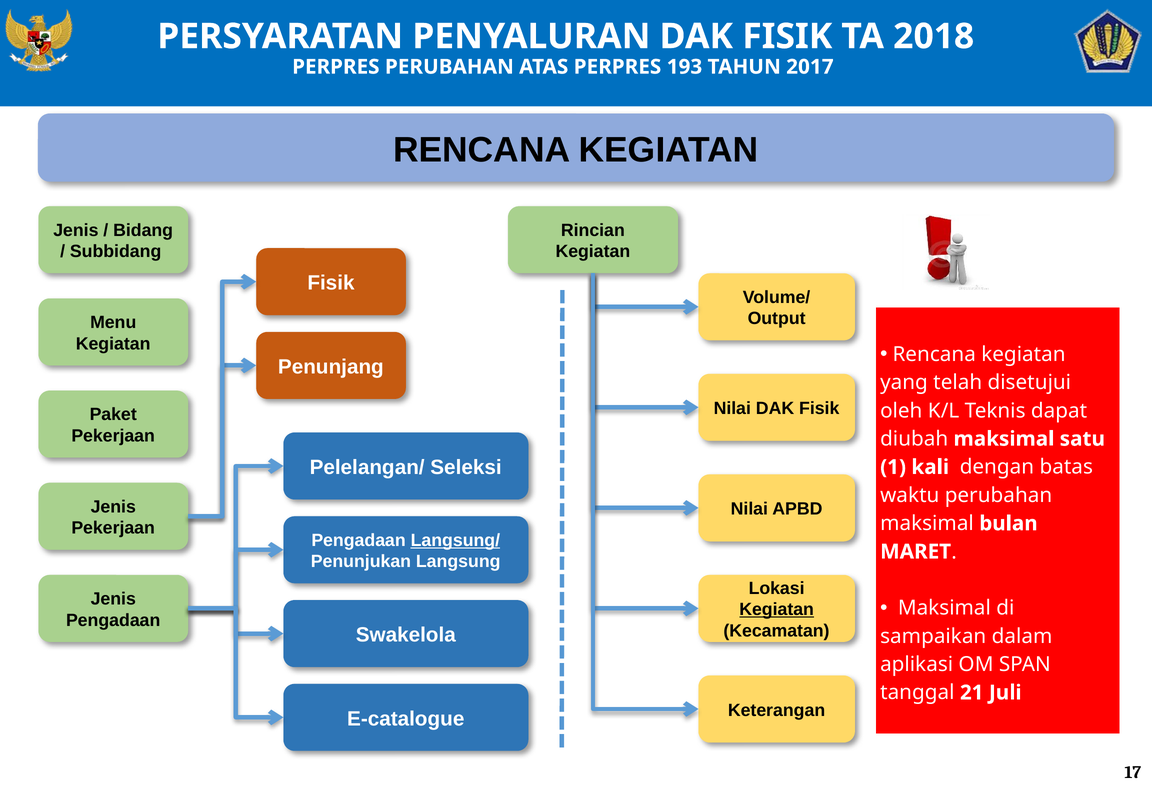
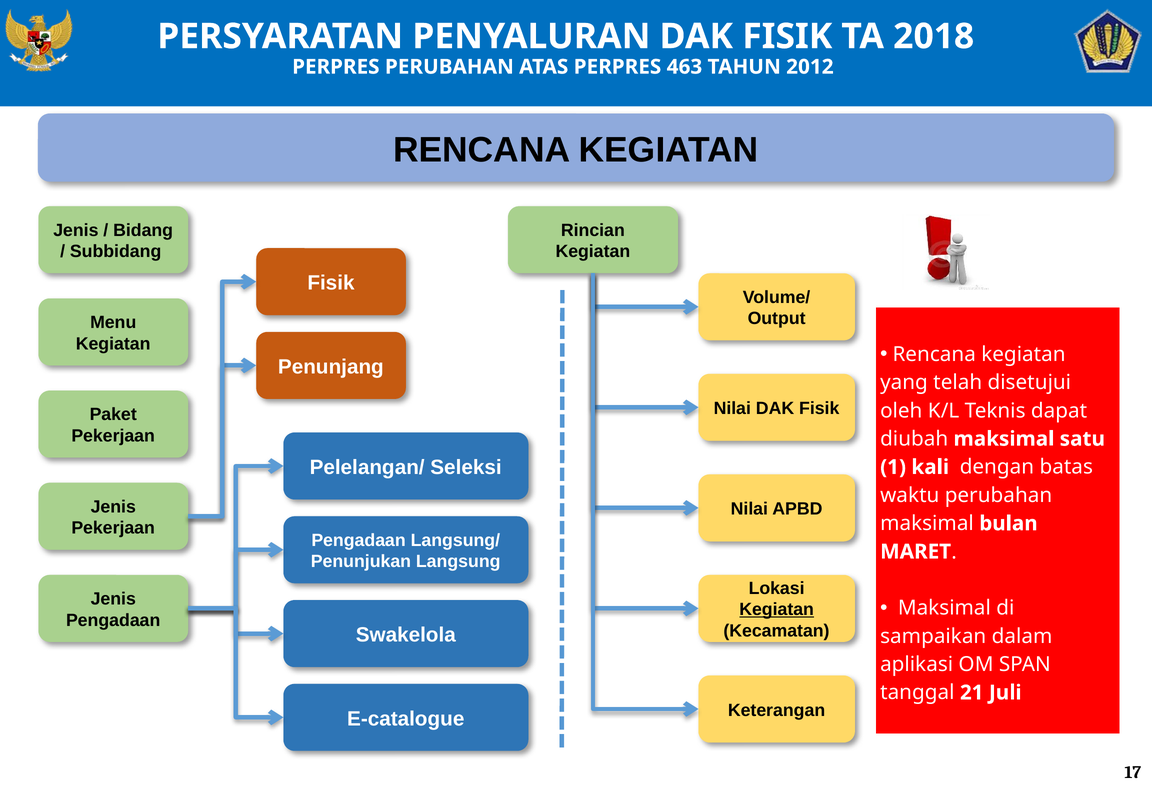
193: 193 -> 463 (684, 67)
2017: 2017 -> 2012 (810, 67)
Langsung/ underline: present -> none (455, 540)
